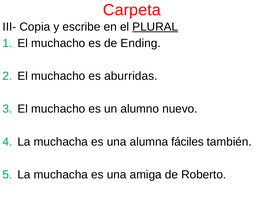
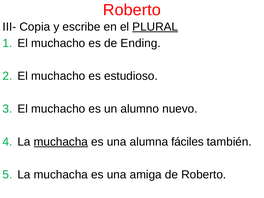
Carpeta: Carpeta -> Roberto (132, 10)
aburridas: aburridas -> estudioso (131, 76)
muchacha underline: none -> present (61, 142)
